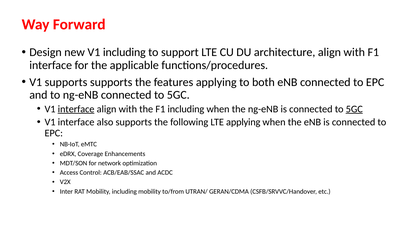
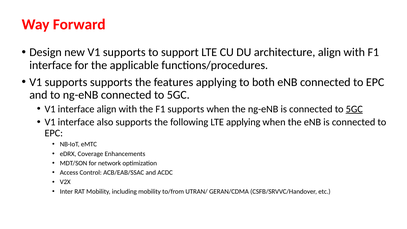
new V1 including: including -> supports (124, 52)
interface underline: present -> none (76, 109)
F1 including: including -> supports (186, 109)
